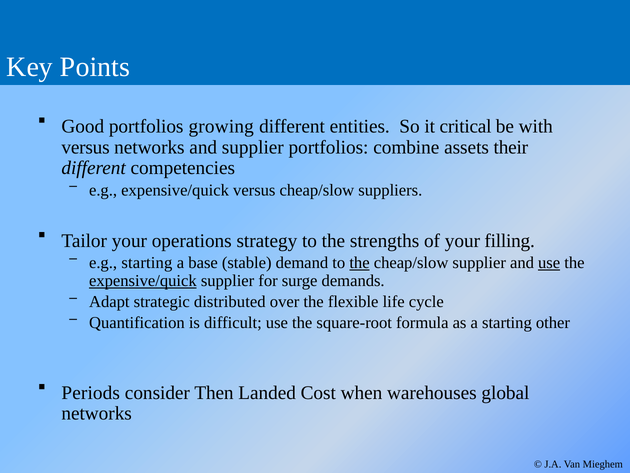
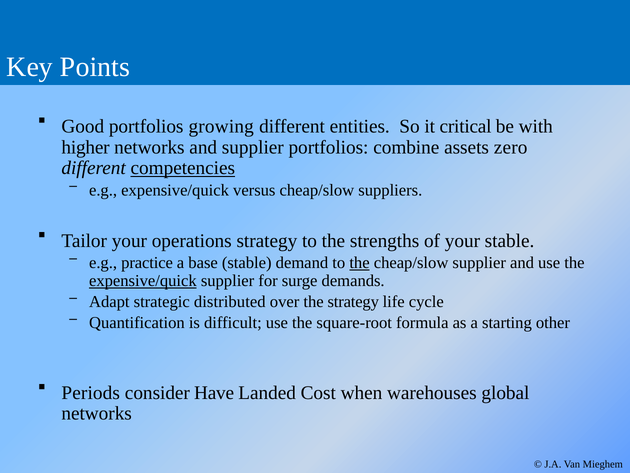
versus: versus -> higher (86, 147)
their: their -> zero (511, 147)
competencies underline: none -> present (183, 168)
your filling: filling -> stable (510, 240)
e.g starting: starting -> practice (147, 263)
use underline: present -> none (549, 263)
the flexible: flexible -> strategy (353, 302)
Then: Then -> Have (214, 392)
